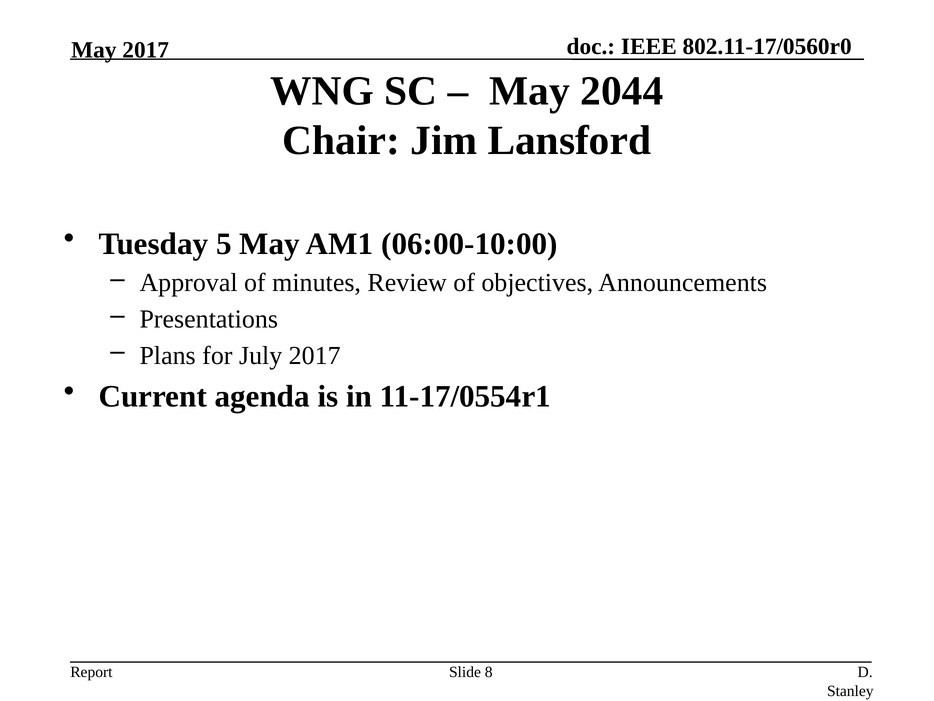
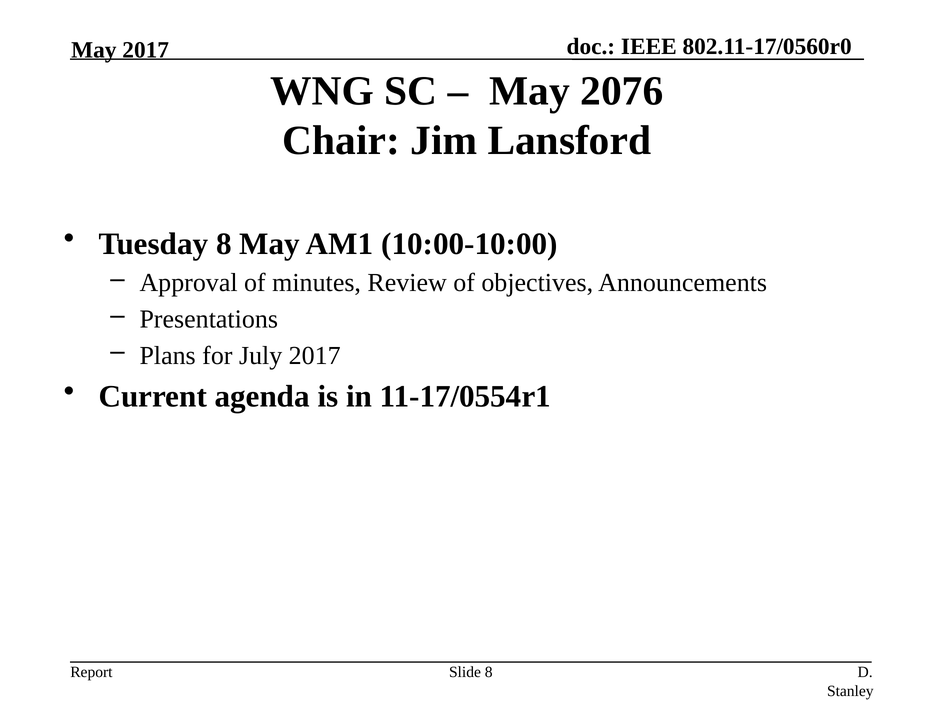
2044: 2044 -> 2076 (622, 91)
Tuesday 5: 5 -> 8 (224, 244)
06:00-10:00: 06:00-10:00 -> 10:00-10:00 (469, 244)
